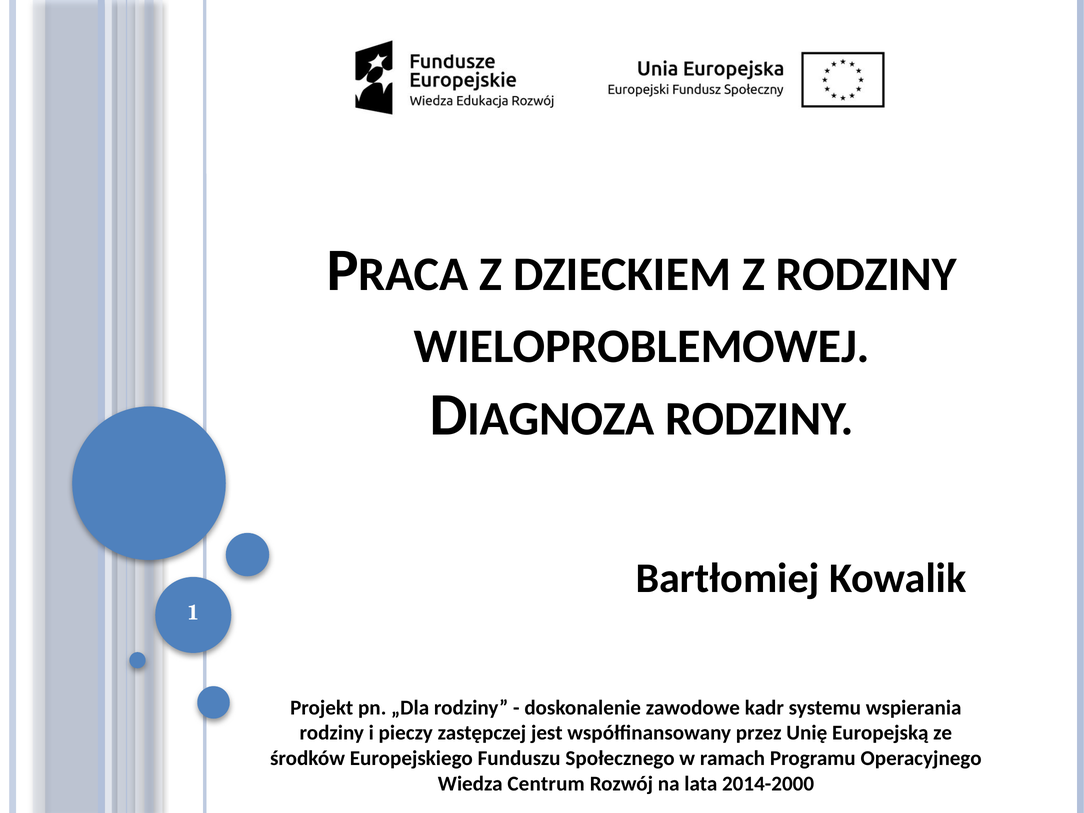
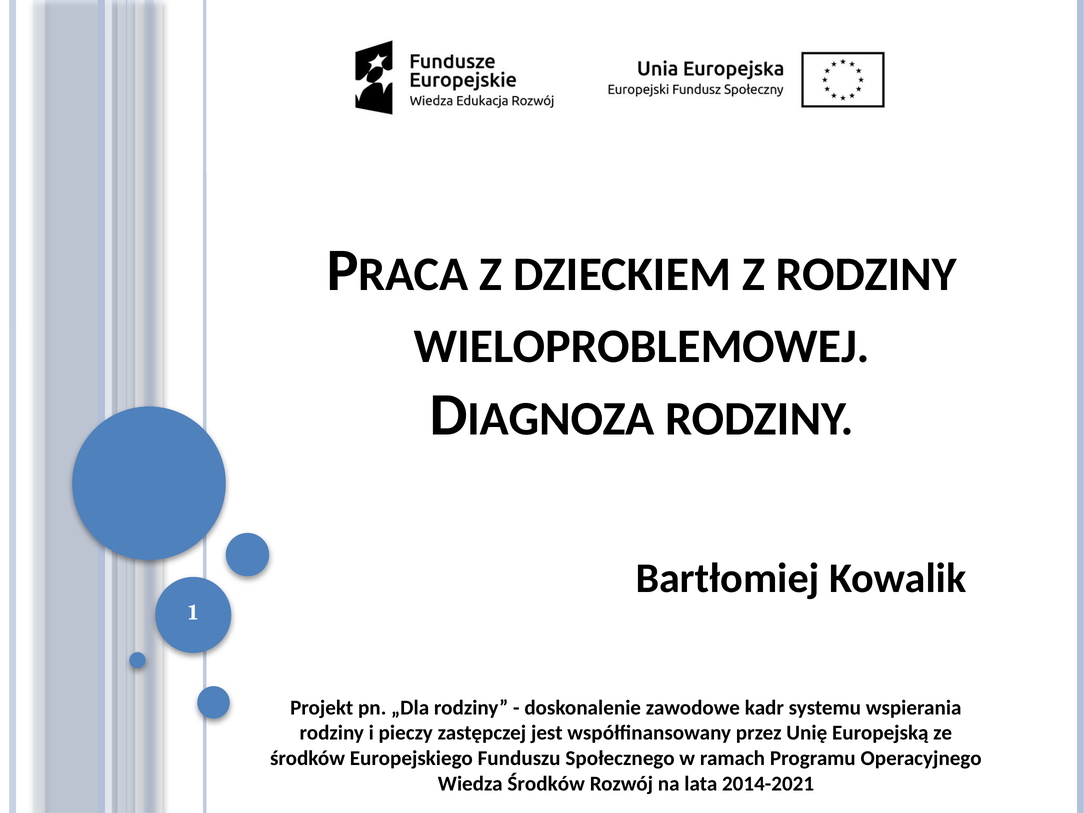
Wiedza Centrum: Centrum -> Środków (546, 784)
2014-2000: 2014-2000 -> 2014-2021 (768, 784)
